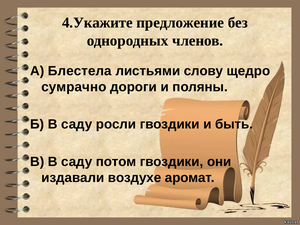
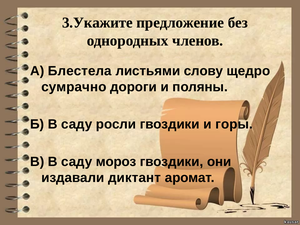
4.Укажите: 4.Укажите -> 3.Укажите (97, 23)
быть: быть -> горы (234, 124)
потом: потом -> мороз (116, 162)
воздухе: воздухе -> диктант (134, 178)
